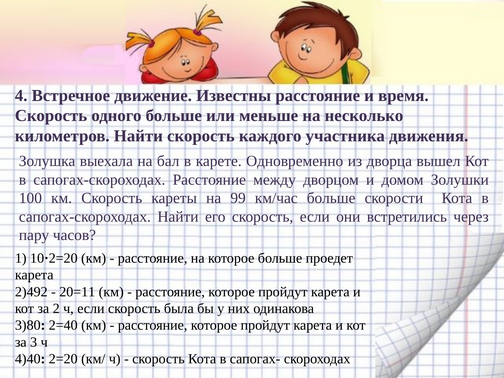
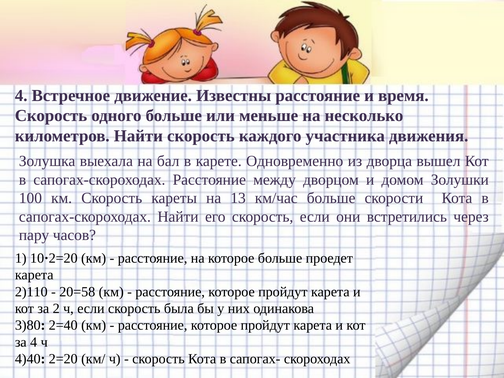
99: 99 -> 13 (238, 198)
2)492: 2)492 -> 2)110 (31, 292)
20=11: 20=11 -> 20=58 (77, 292)
за 3: 3 -> 4 (34, 342)
